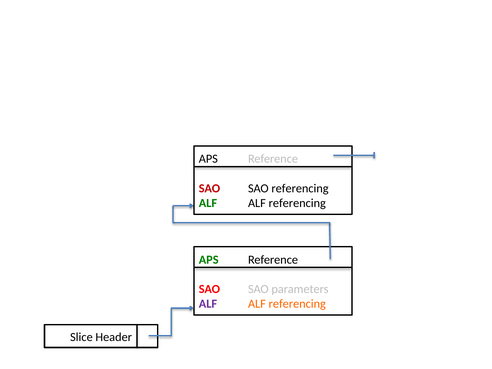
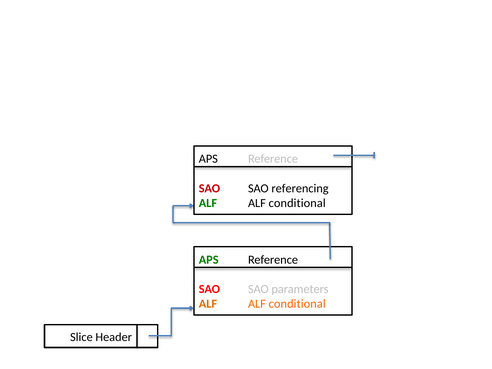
referencing: referencing -> conditional (297, 203)
ALF colour: purple -> orange (208, 304)
referencing: referencing -> conditional (297, 304)
